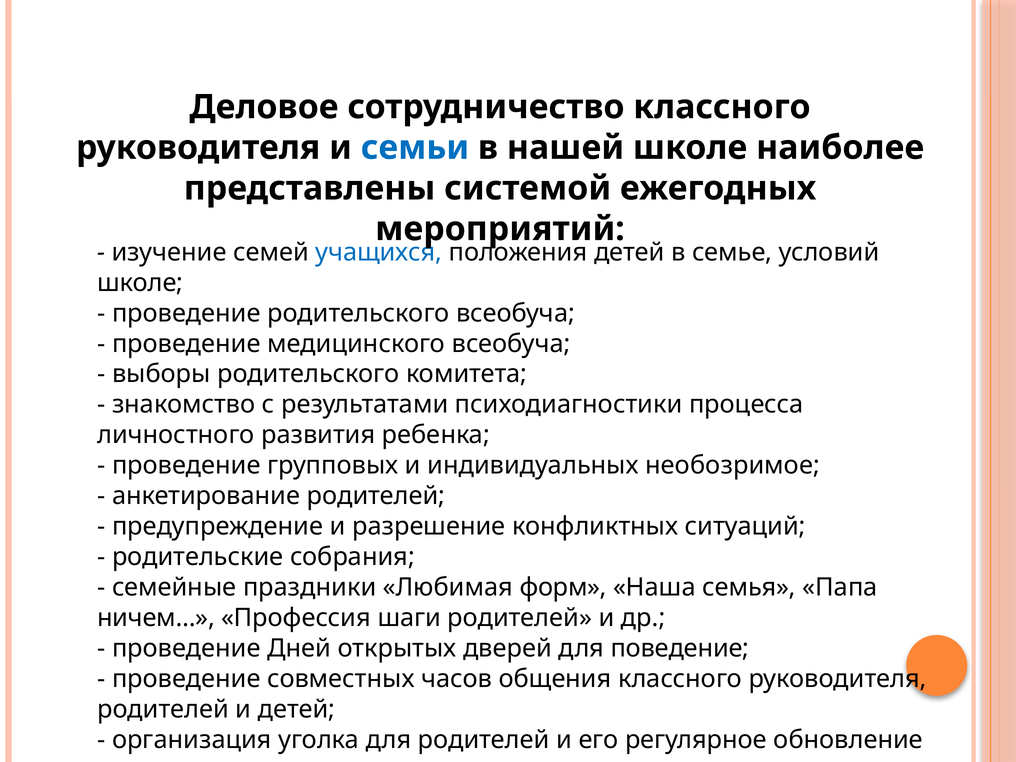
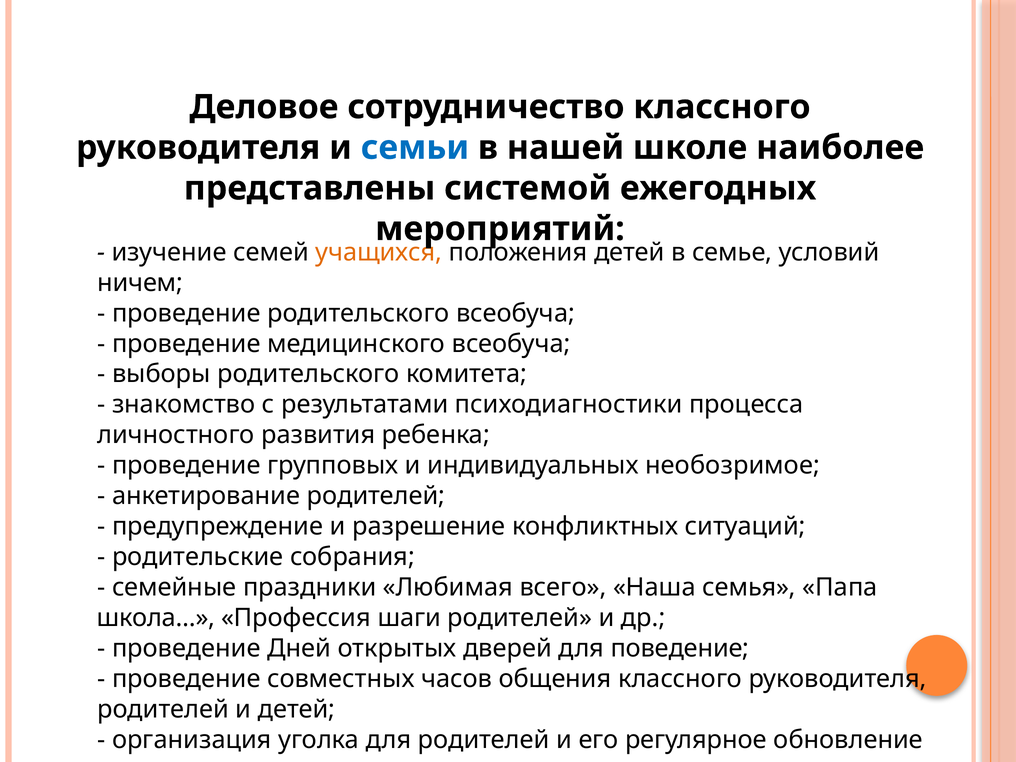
учащихся colour: blue -> orange (379, 252)
школе: школе -> ничем (140, 283)
форм: форм -> всего (563, 587)
ничем…: ничем… -> школа… (156, 618)
